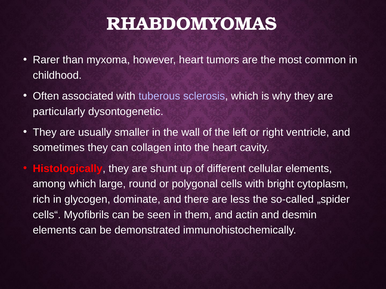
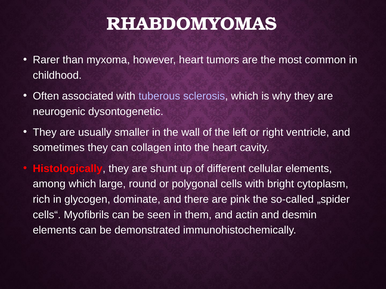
particularly: particularly -> neurogenic (59, 112)
less: less -> pink (240, 200)
